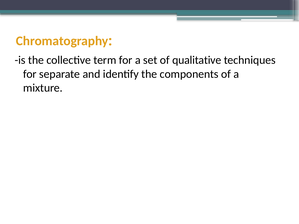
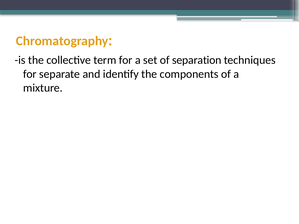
qualitative: qualitative -> separation (197, 60)
